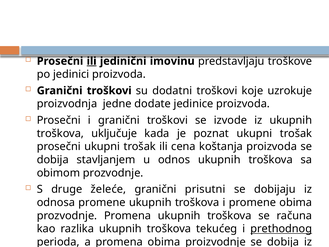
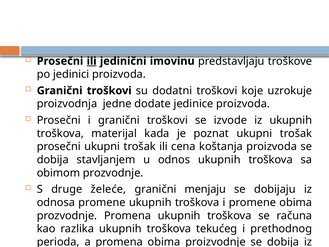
uključuje: uključuje -> materijal (114, 133)
prisutni: prisutni -> menjaju (205, 189)
prethodnog underline: present -> none (281, 229)
